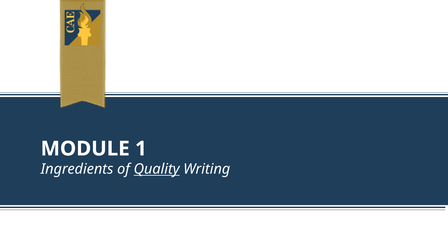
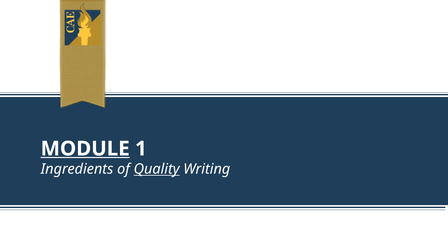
MODULE underline: none -> present (85, 149)
